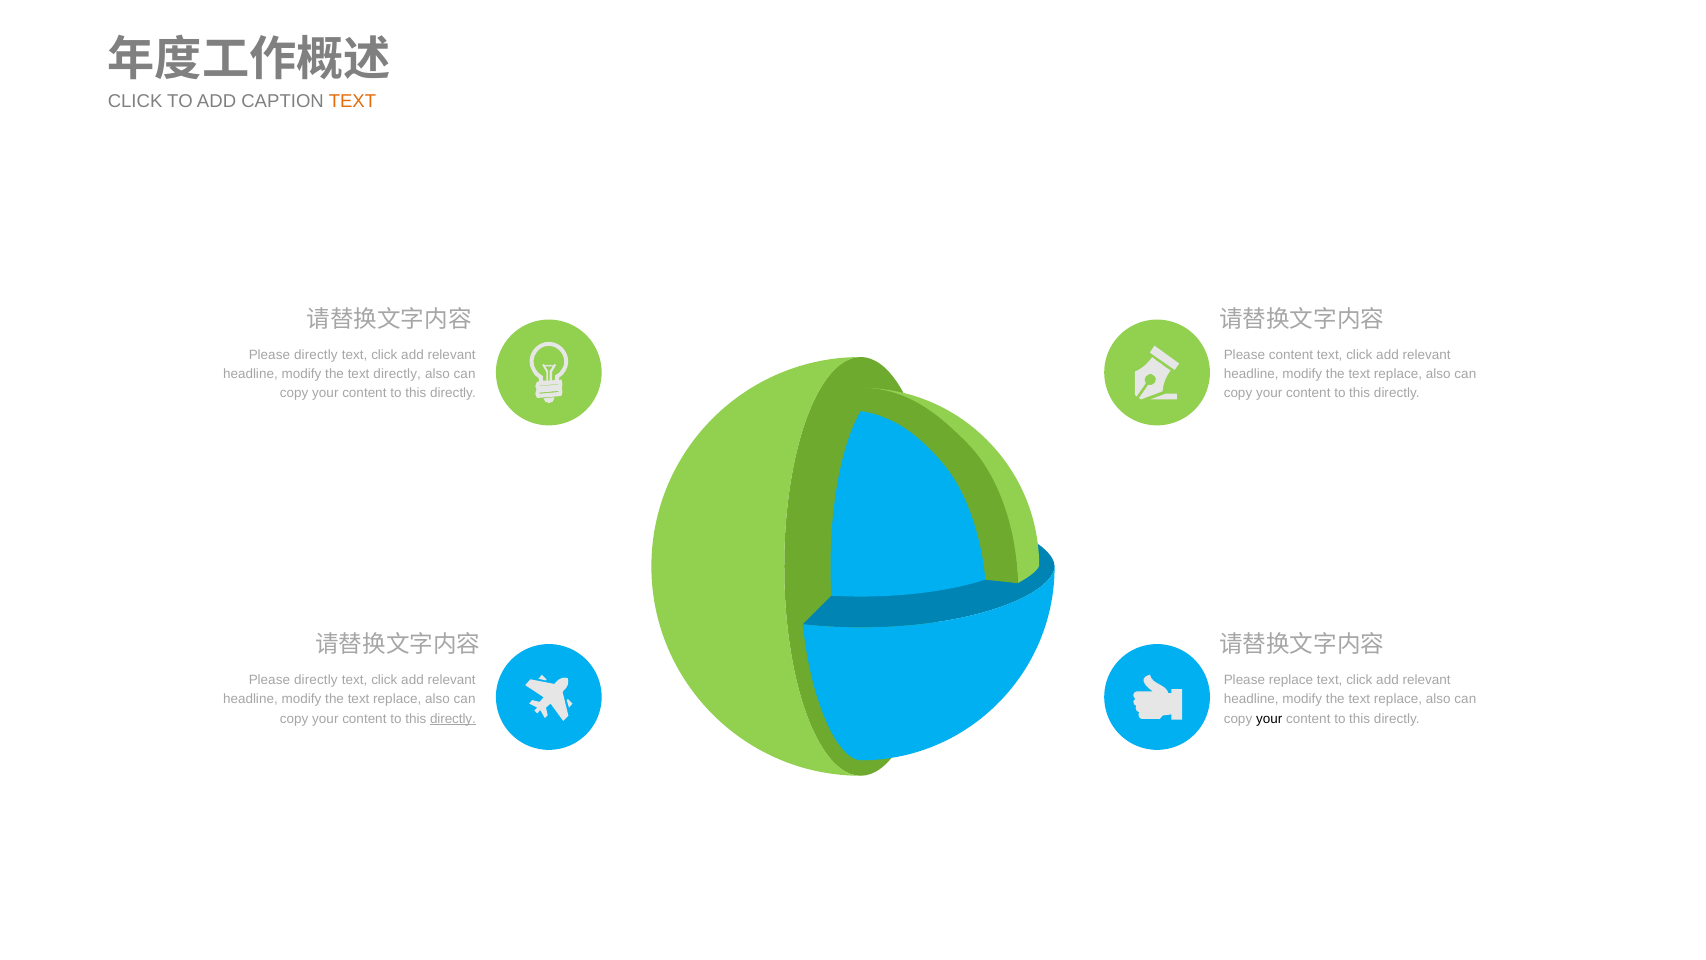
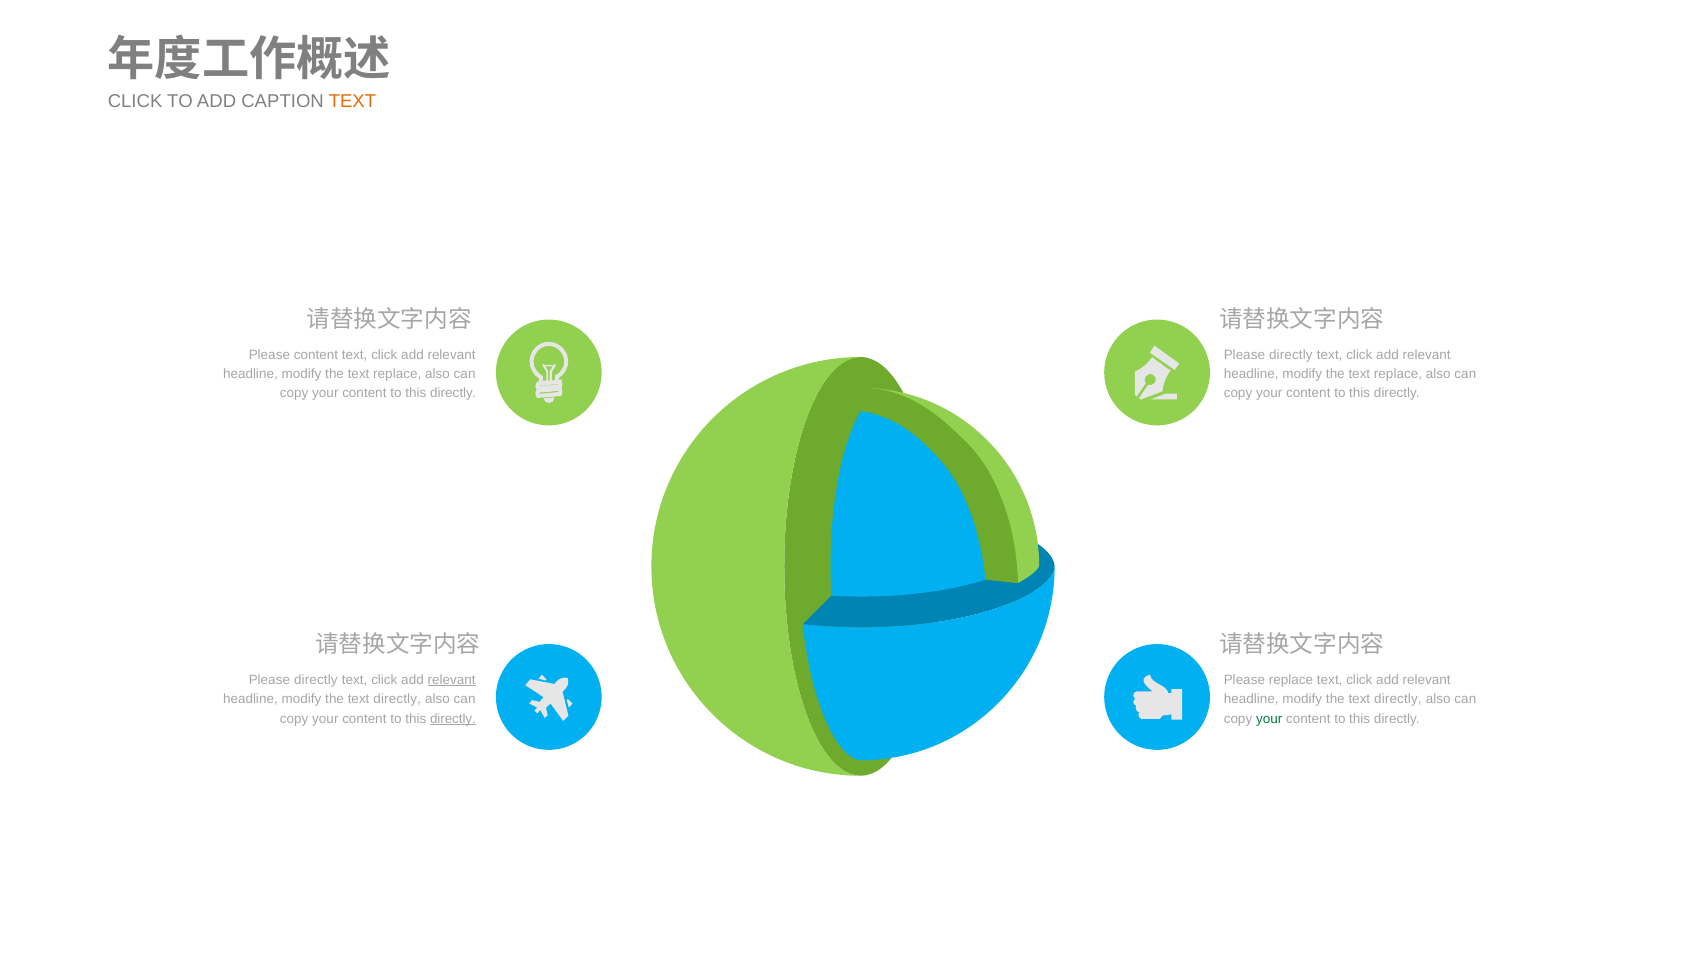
directly: directly -> content (316, 355)
content: content -> directly (1291, 355)
directly: directly -> replace (397, 374)
relevant underline: none -> present (452, 680)
replace: replace -> directly (397, 699)
replace: replace -> directly (1398, 699)
your colour: black -> green (1269, 718)
